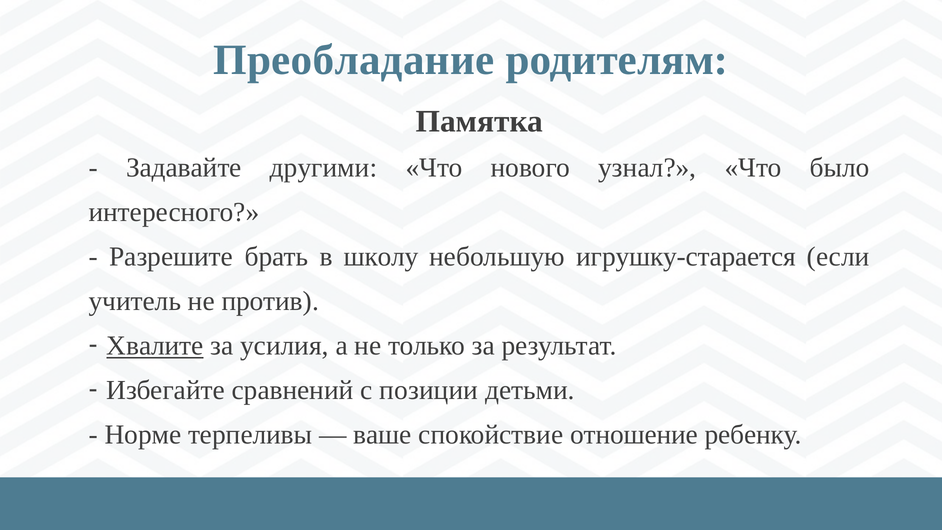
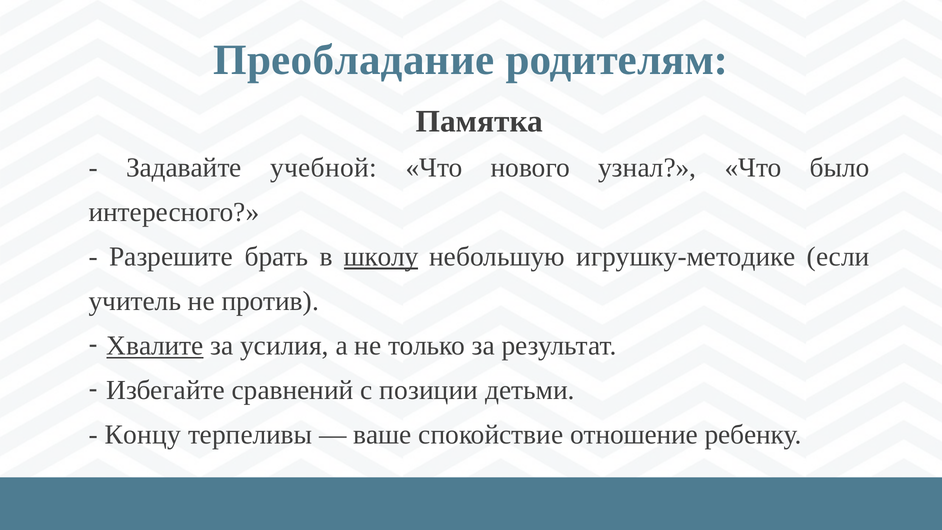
другими: другими -> учебной (323, 168)
школу underline: none -> present (381, 257)
игрушку-старается: игрушку-старается -> игрушку-методике (686, 257)
Норме: Норме -> Концу (143, 435)
